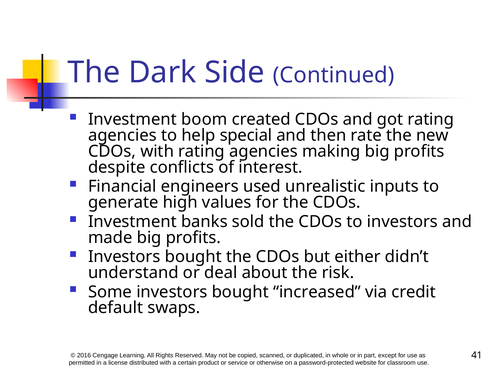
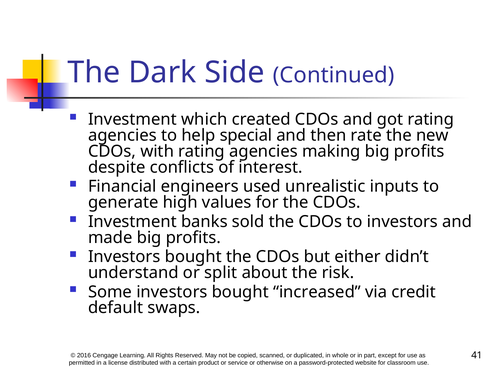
boom: boom -> which (204, 120)
deal: deal -> split (221, 273)
